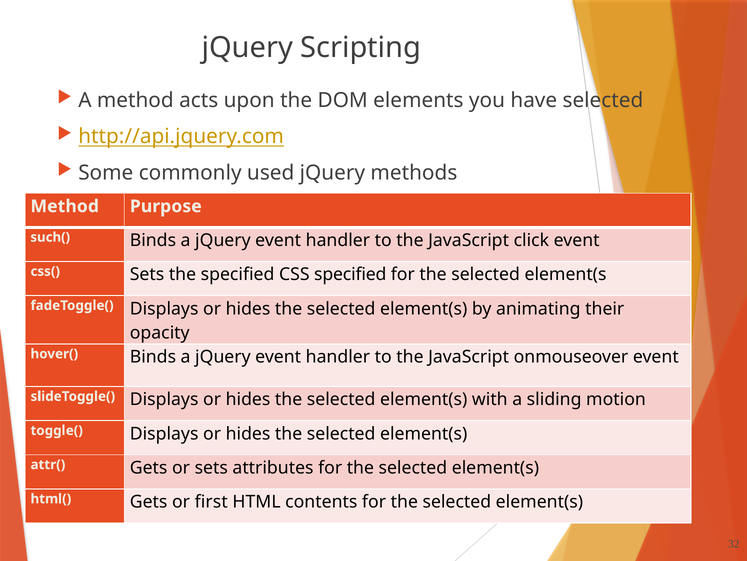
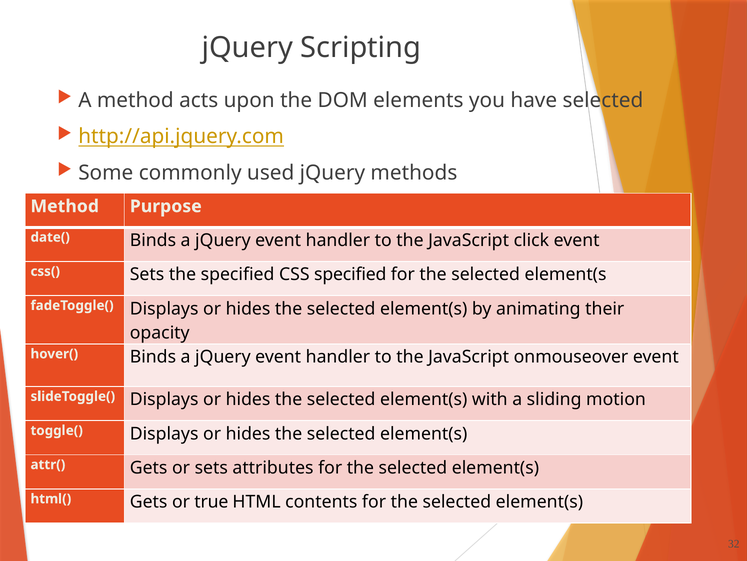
such(: such( -> date( (50, 237)
first: first -> true (211, 501)
